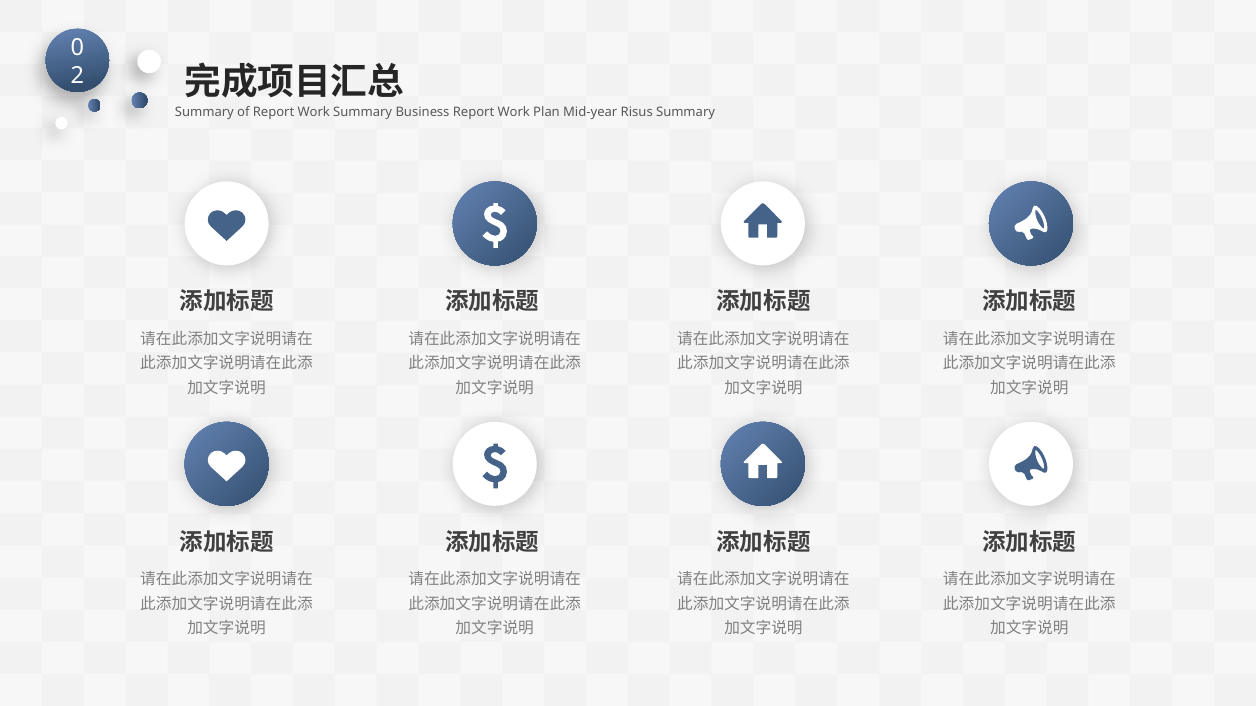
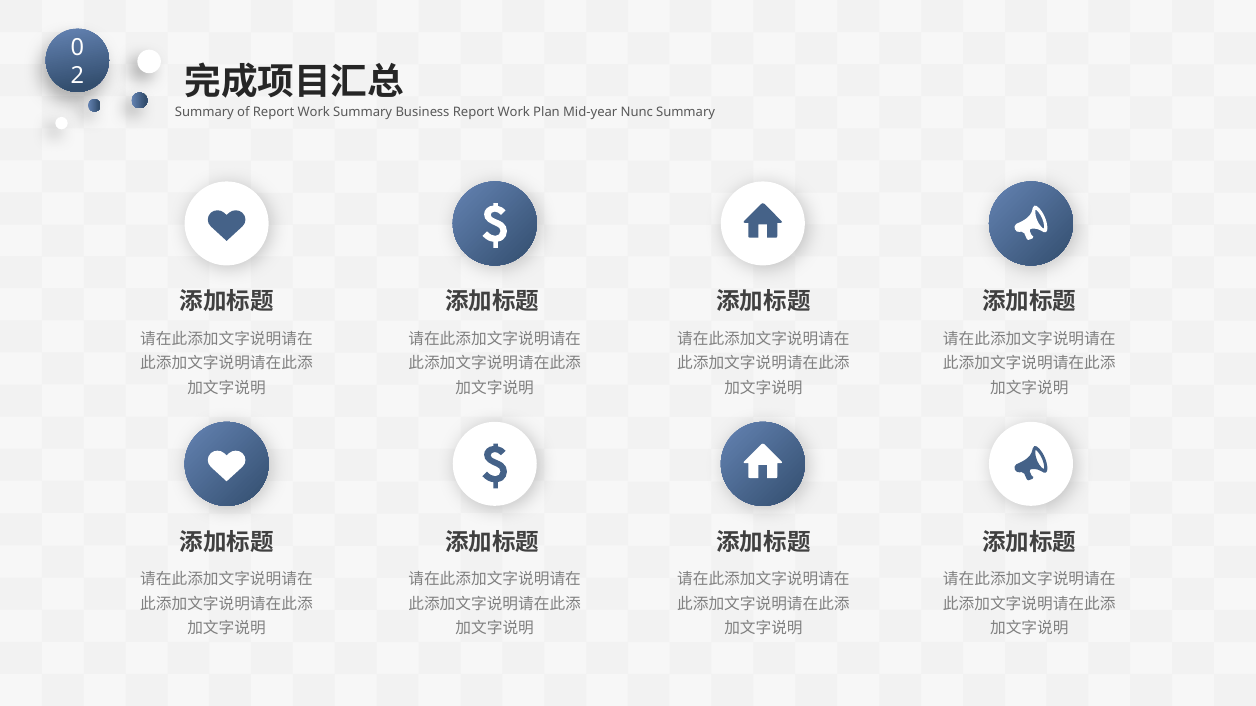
Risus: Risus -> Nunc (637, 112)
